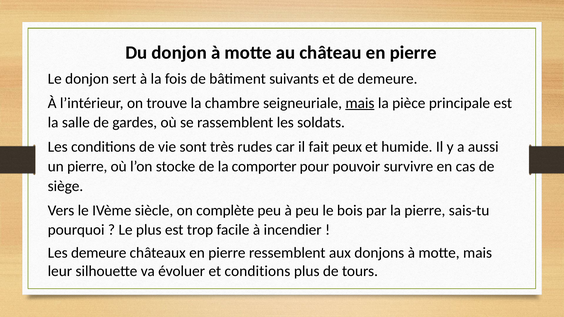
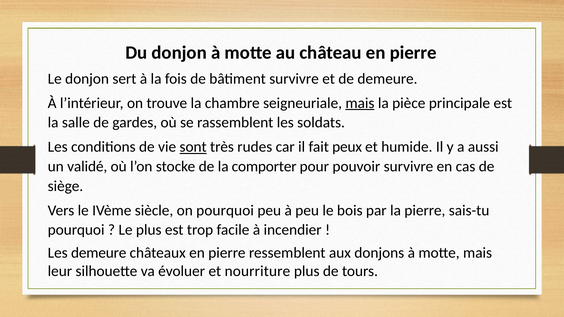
bâtiment suivants: suivants -> survivre (294, 79)
sont underline: none -> present (193, 147)
un pierre: pierre -> validé (87, 167)
on complète: complète -> pourquoi (225, 210)
et conditions: conditions -> nourriture (257, 271)
